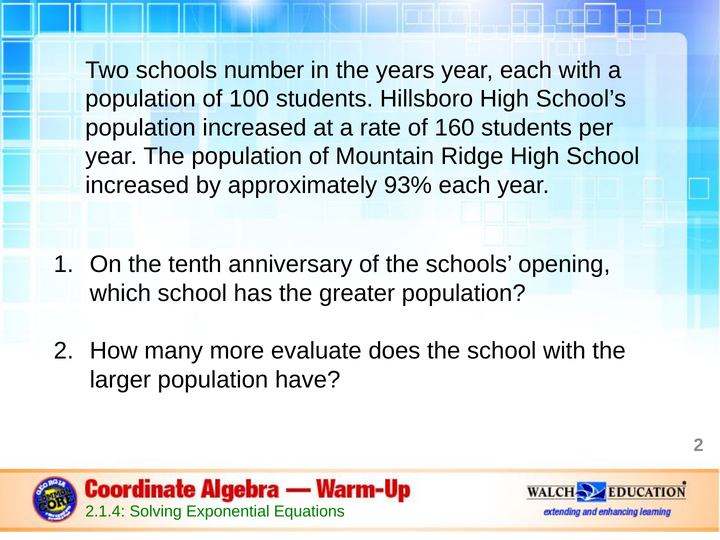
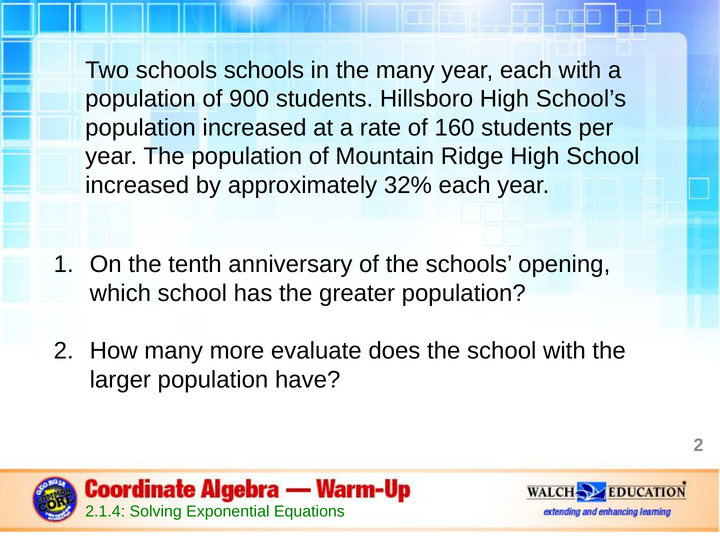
schools number: number -> schools (264, 70)
the years: years -> many (405, 70)
100: 100 -> 900 (249, 99)
93%: 93% -> 32% (408, 185)
